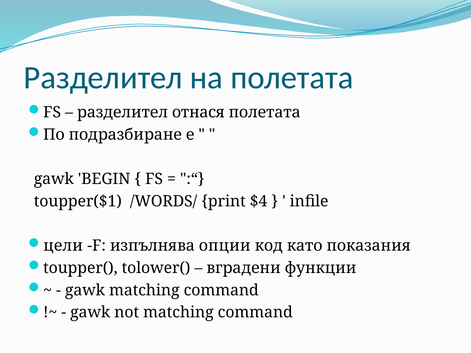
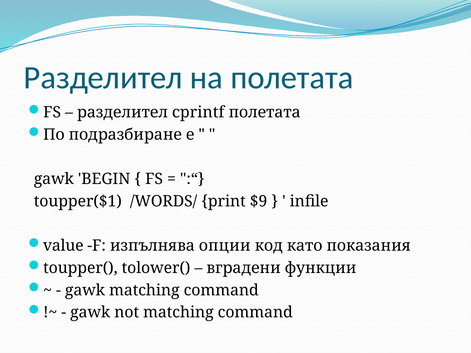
отнася: отнася -> сprintf (198, 113)
$4: $4 -> $9 (259, 201)
цели: цели -> value (63, 246)
